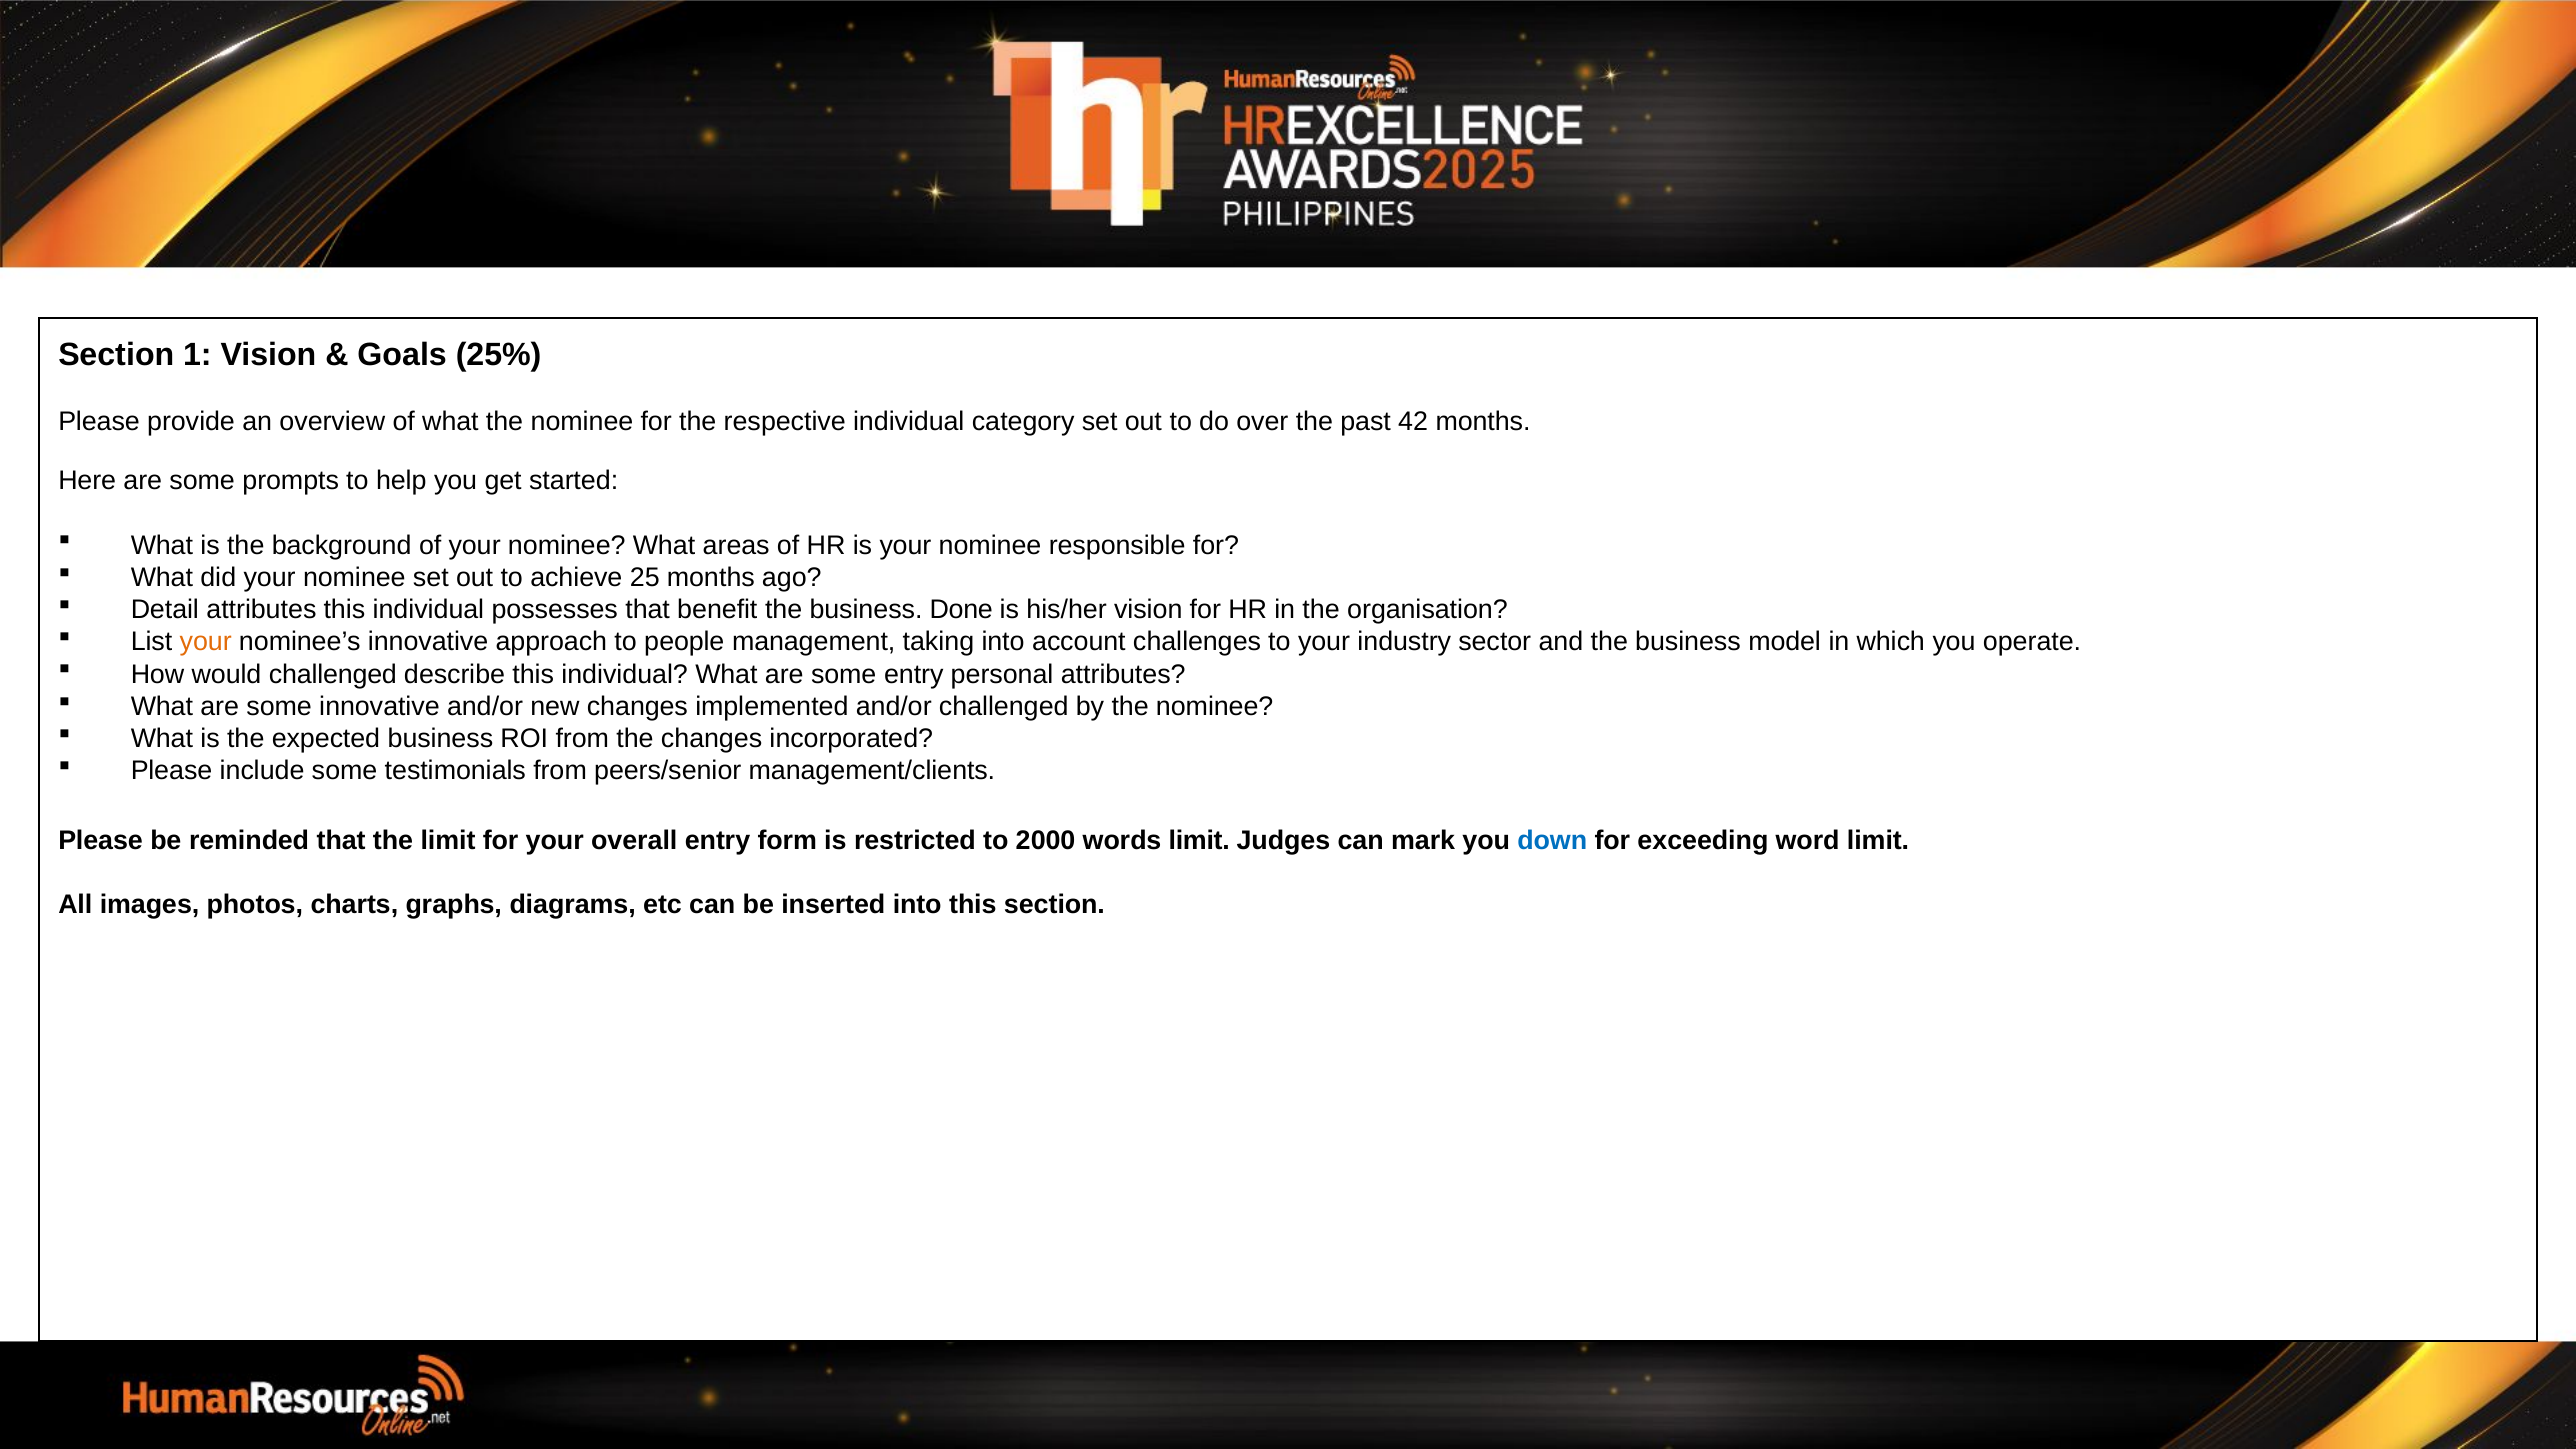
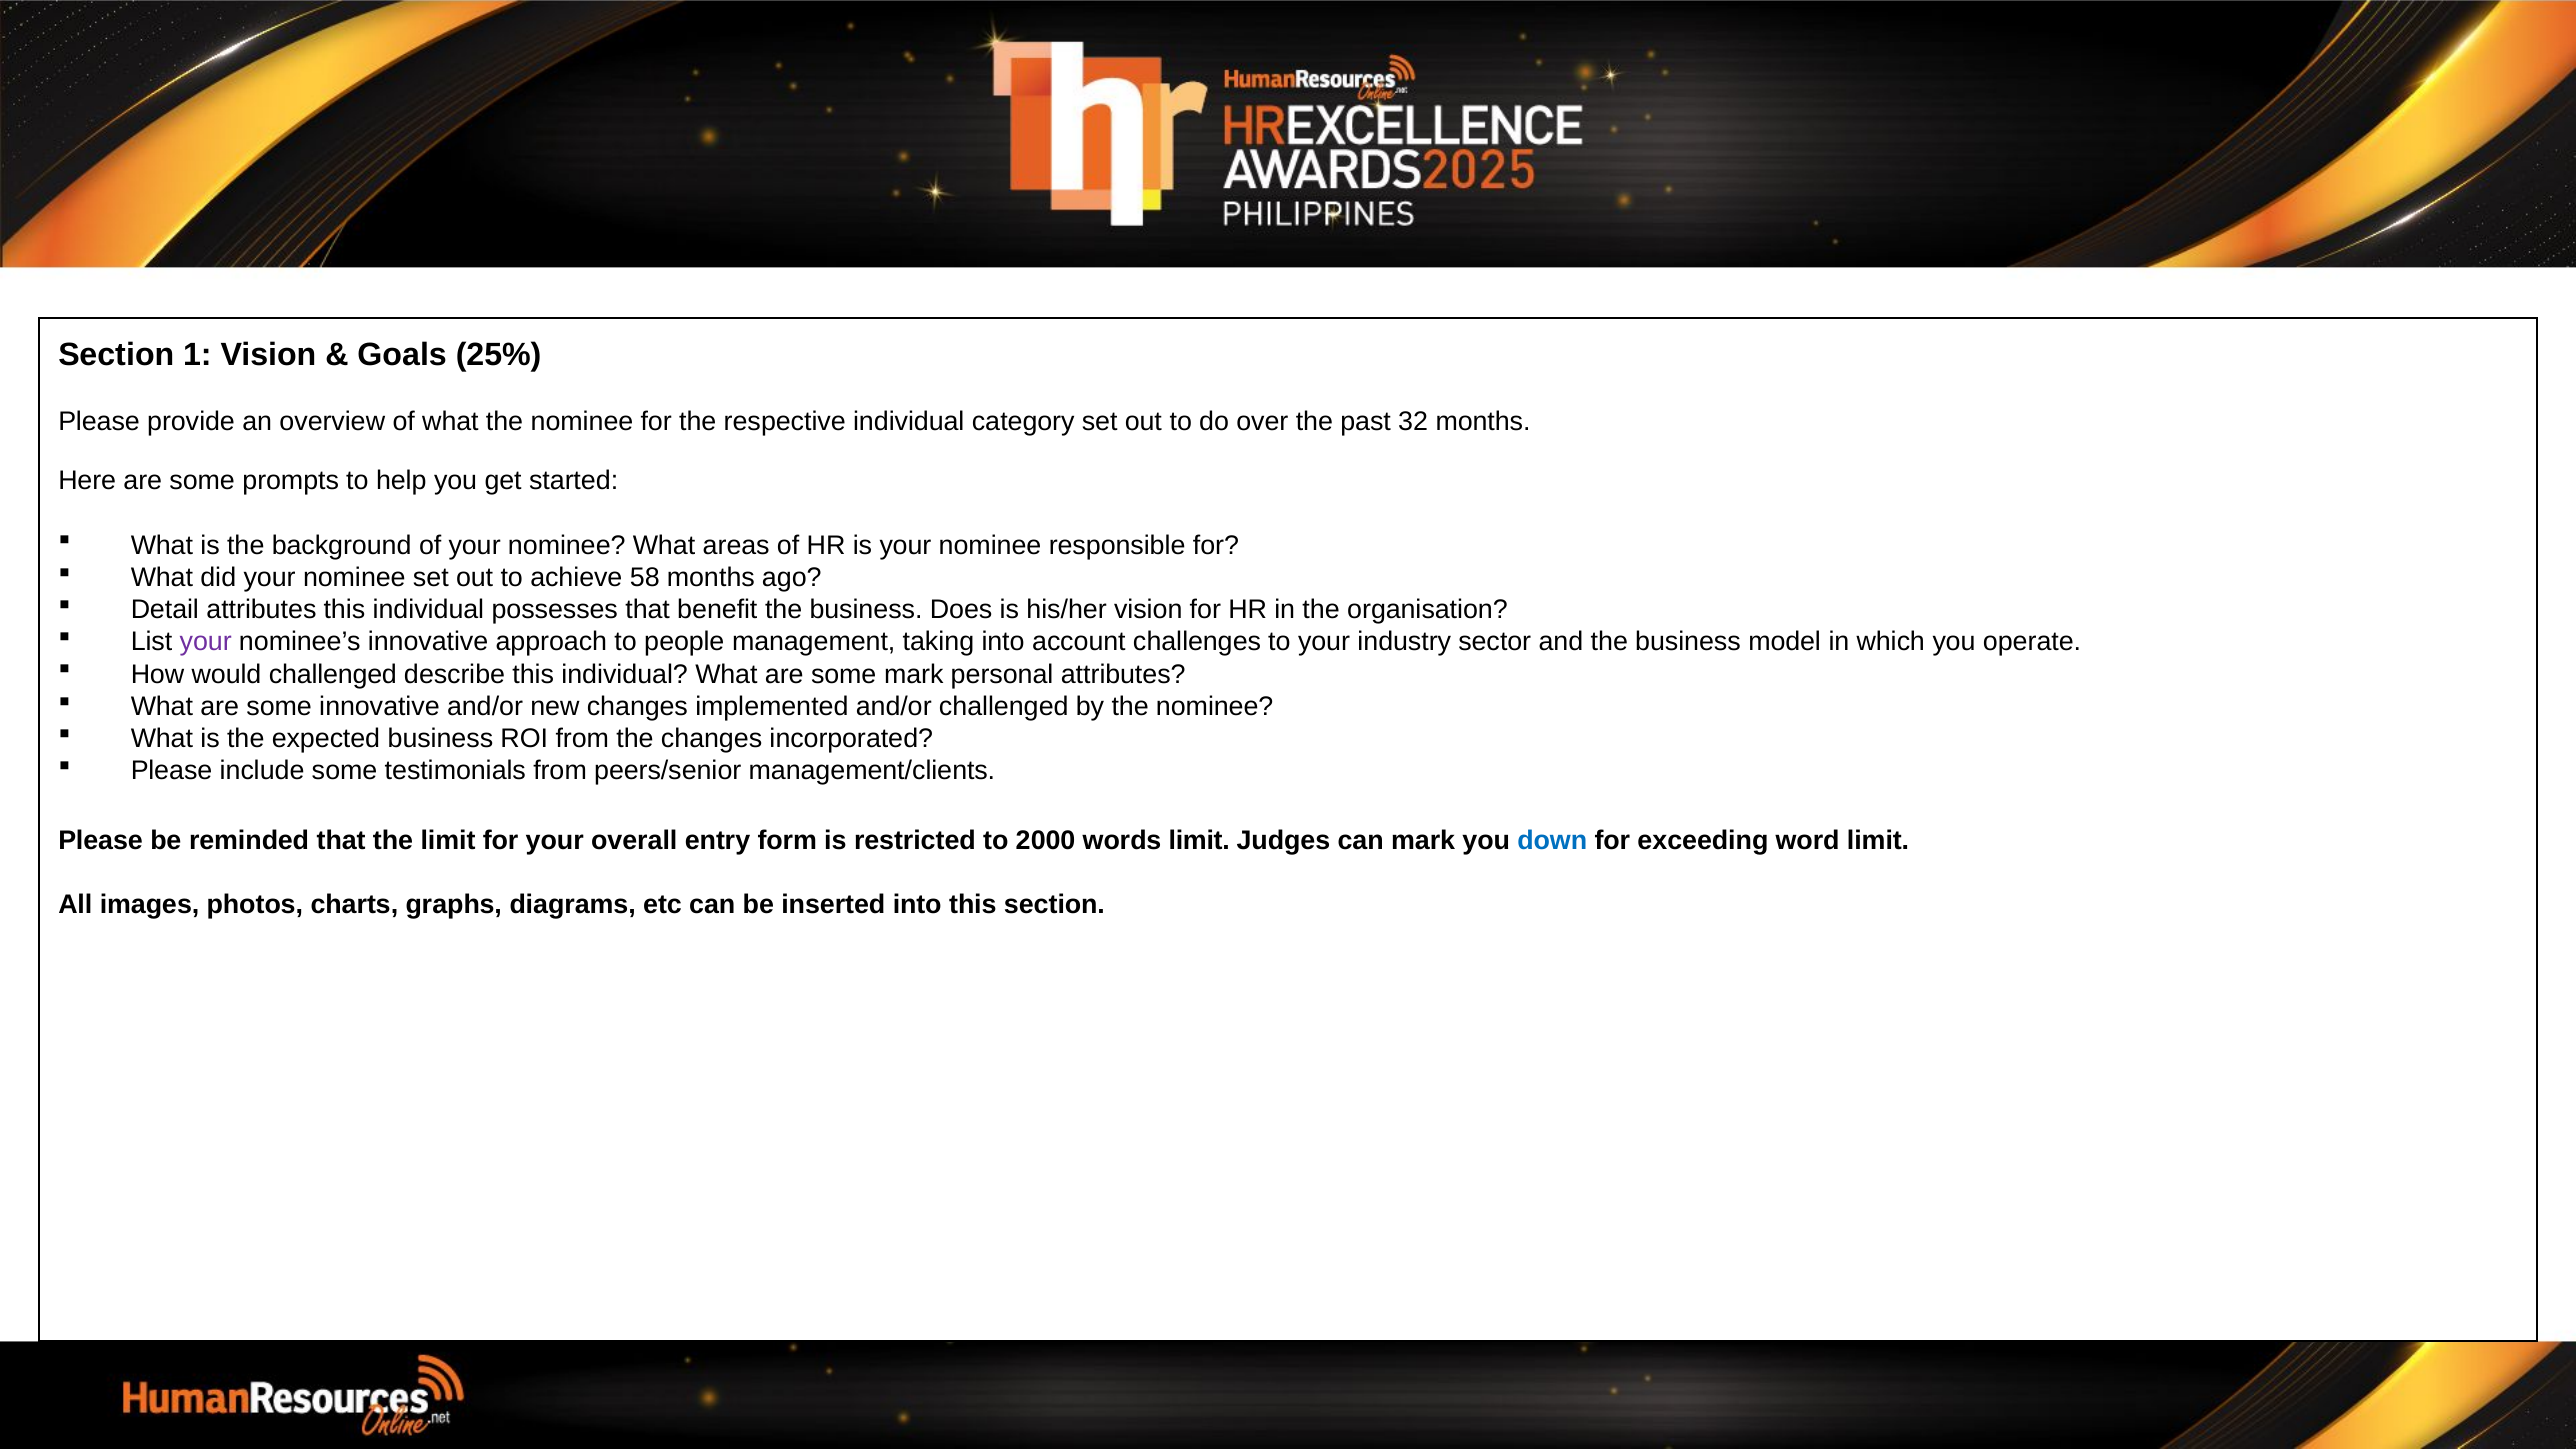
42: 42 -> 32 (1413, 422)
25: 25 -> 58 (645, 578)
Done: Done -> Does (961, 610)
your colour: orange -> purple (206, 642)
some entry: entry -> mark (914, 674)
